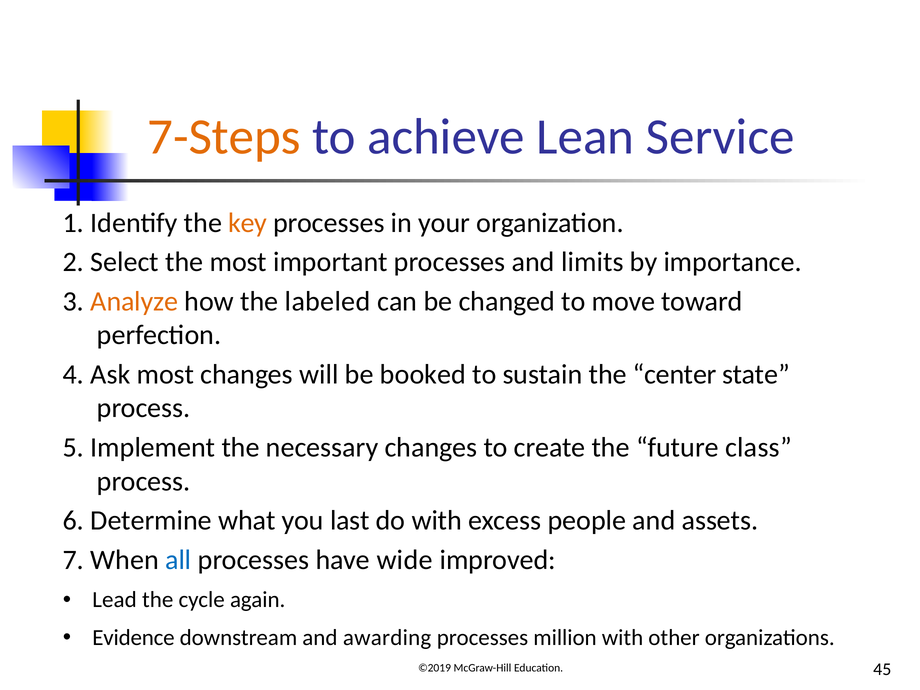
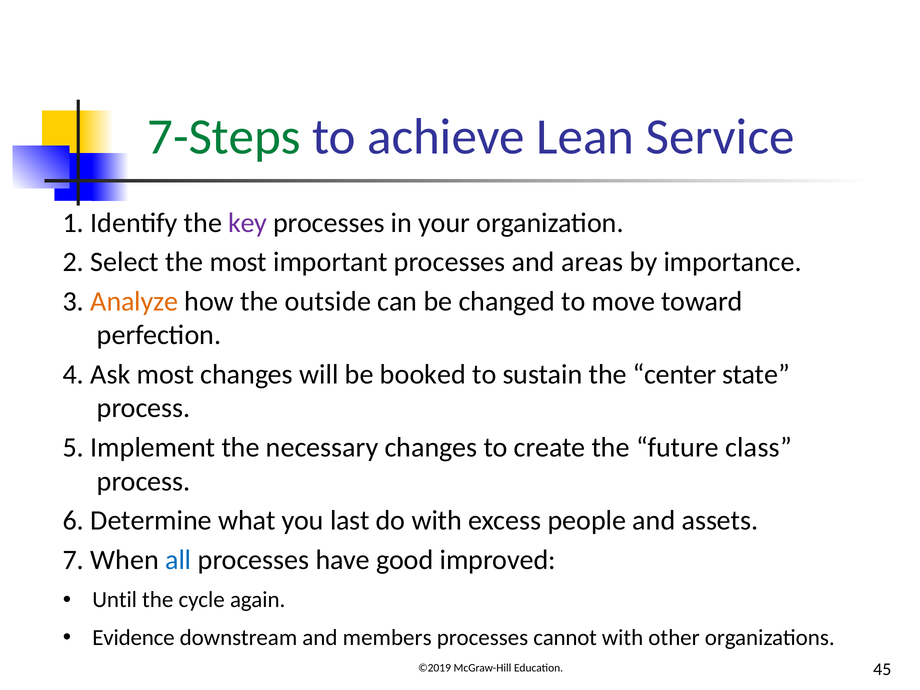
7-Steps colour: orange -> green (224, 137)
key colour: orange -> purple (248, 223)
limits: limits -> areas (592, 262)
labeled: labeled -> outside (328, 301)
wide: wide -> good (405, 560)
Lead: Lead -> Until (115, 600)
awarding: awarding -> members (387, 638)
million: million -> cannot (565, 638)
